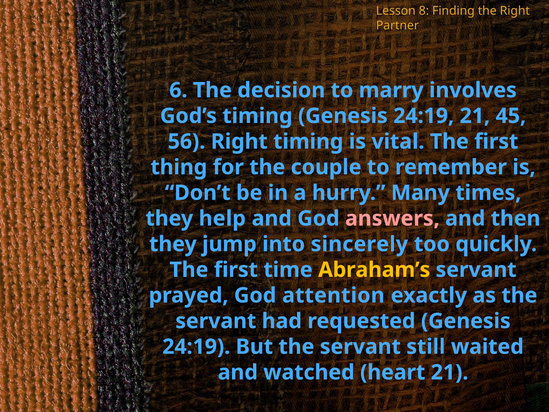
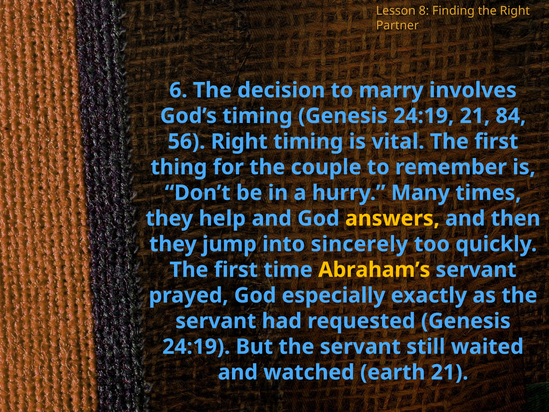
45: 45 -> 84 (511, 116)
answers colour: pink -> yellow (392, 218)
attention: attention -> especially (334, 295)
heart: heart -> earth (393, 372)
